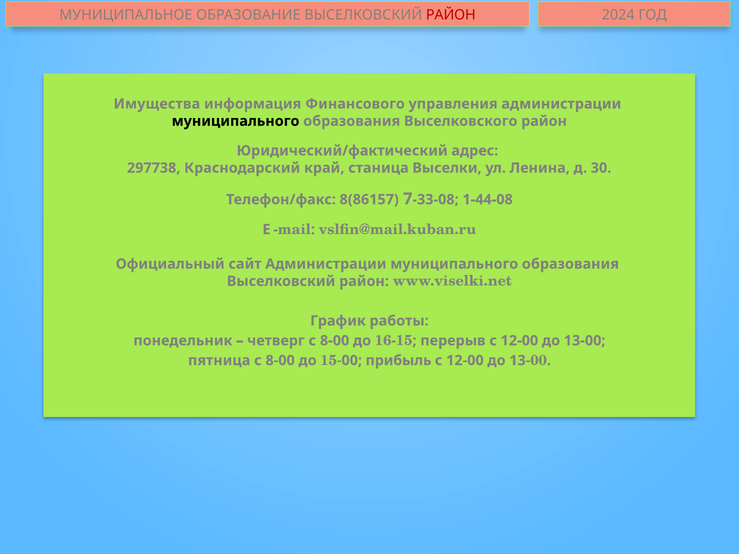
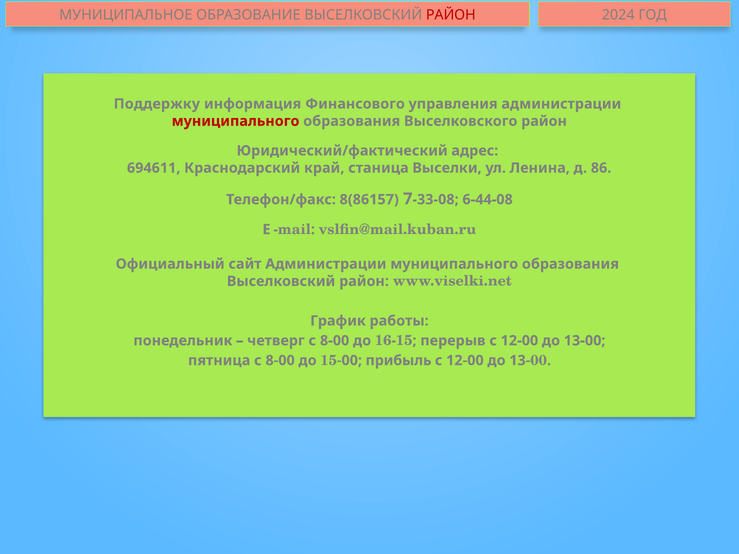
Имущества: Имущества -> Поддержку (157, 104)
муниципального colour: black -> red (236, 121)
297738: 297738 -> 694611 (154, 168)
30: 30 -> 86 (601, 168)
1-44-08: 1-44-08 -> 6-44-08 (488, 200)
